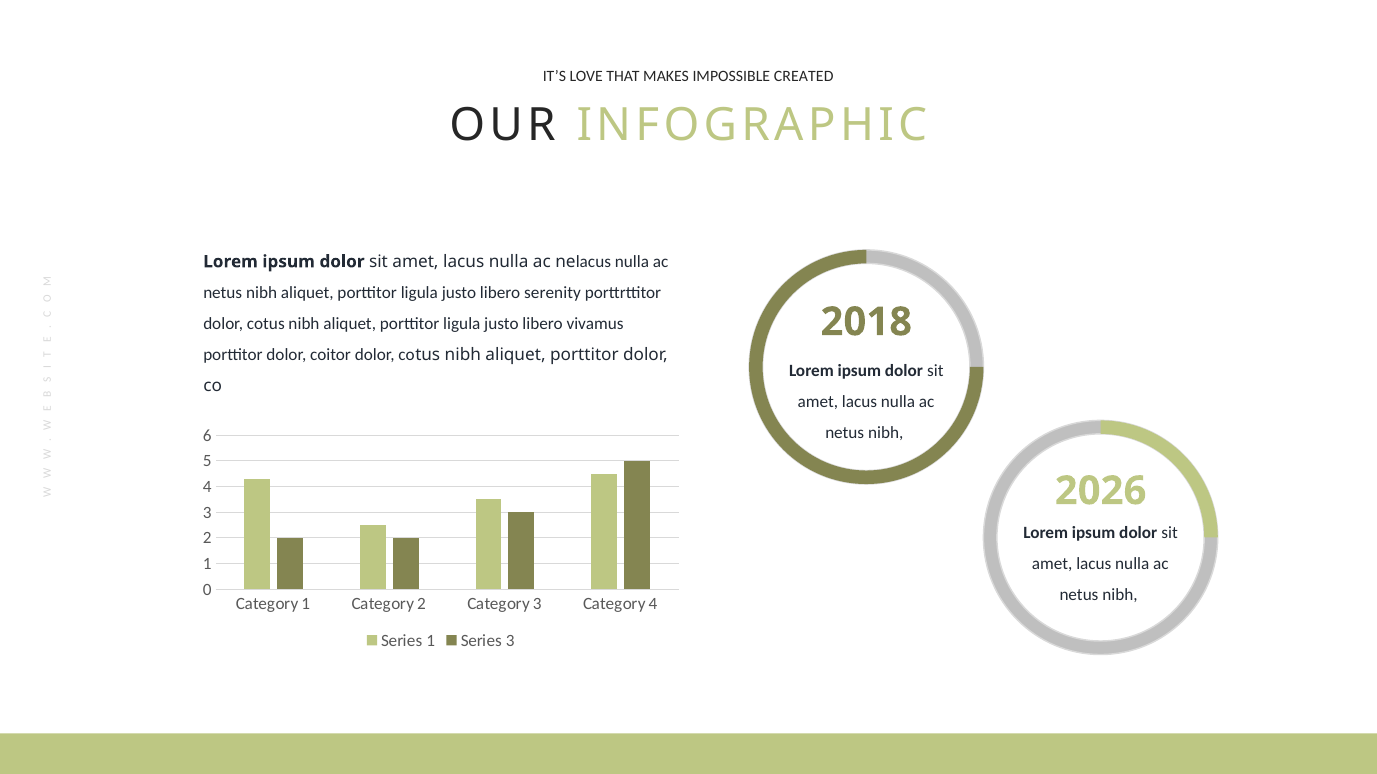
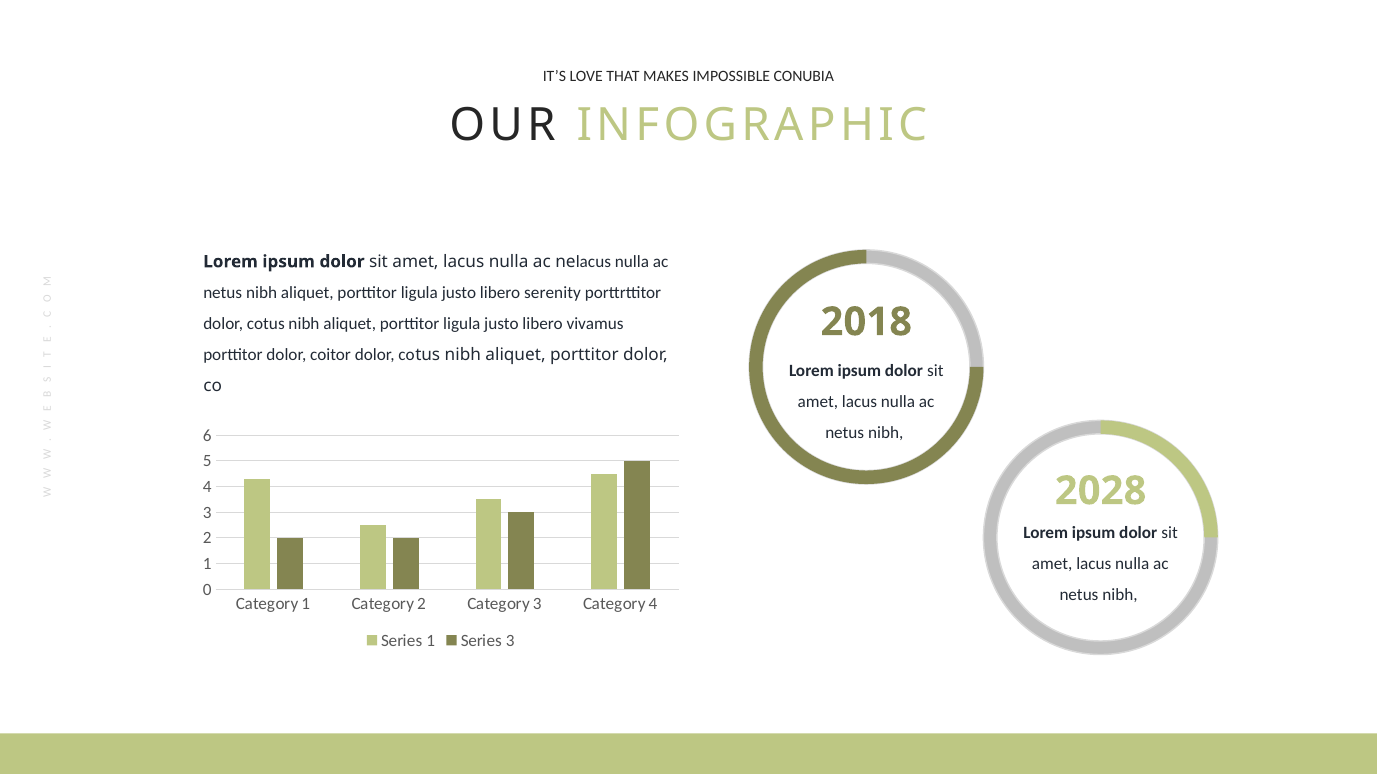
CREATED: CREATED -> CONUBIA (804, 76)
2026: 2026 -> 2028 (1101, 491)
